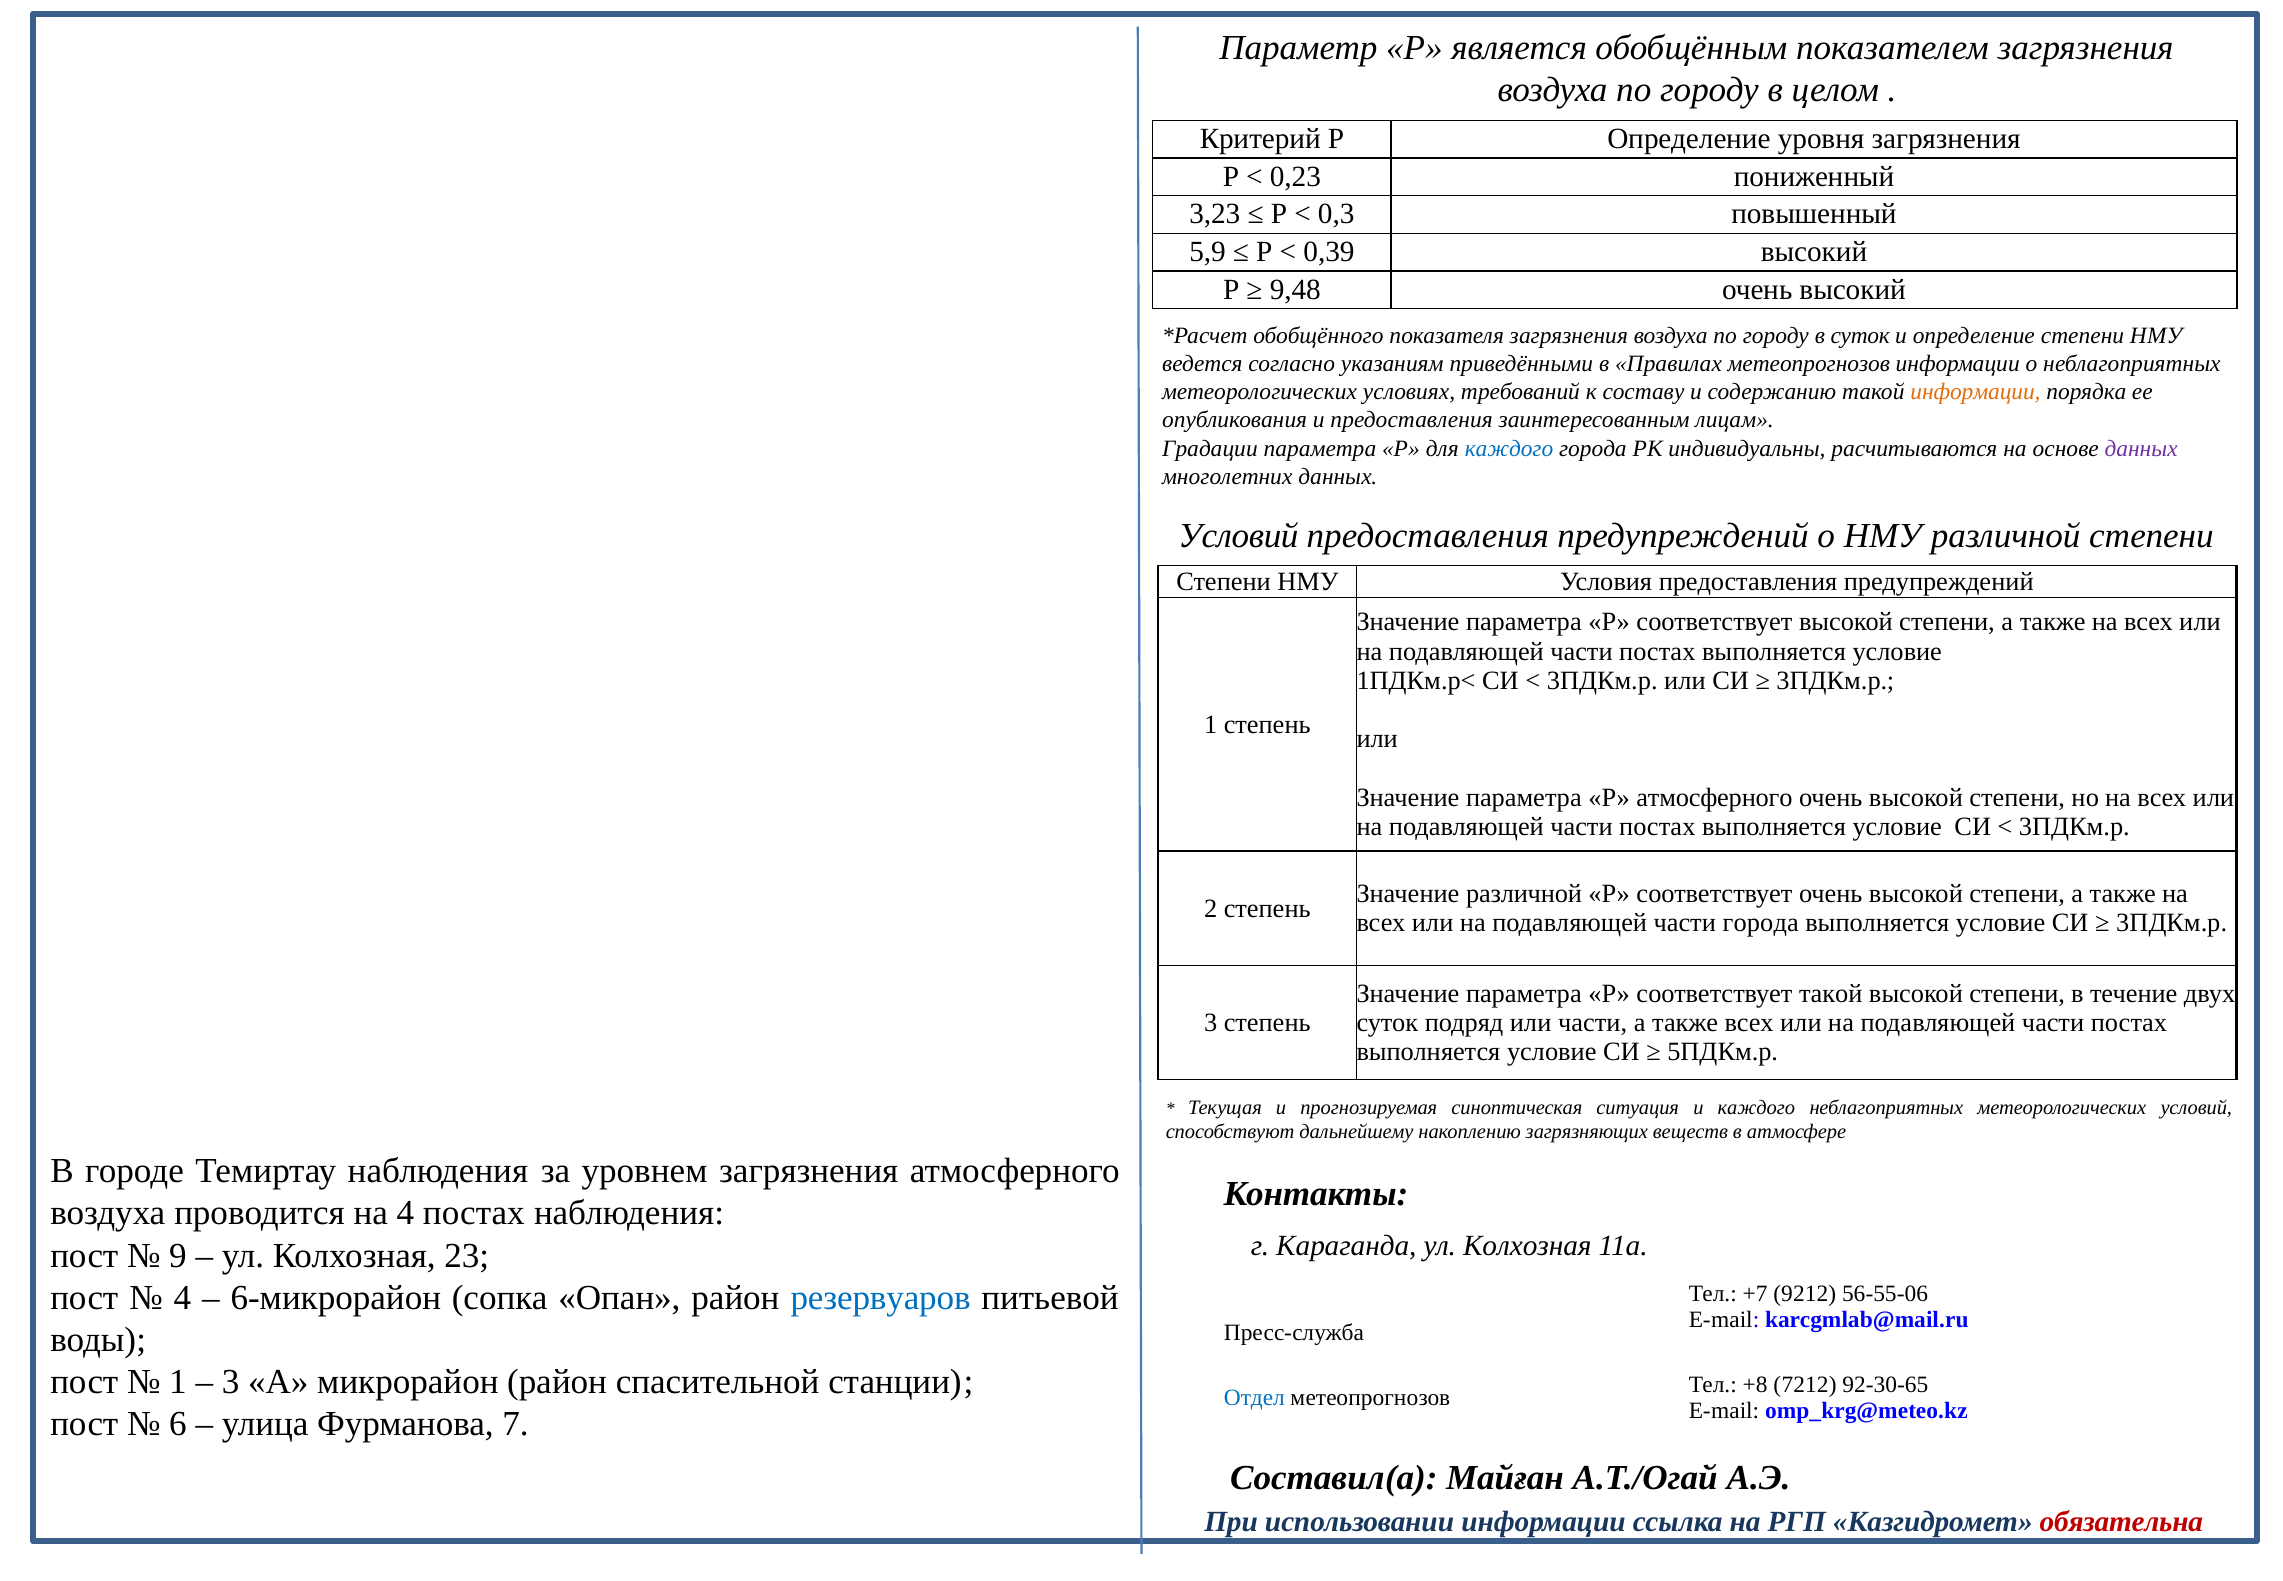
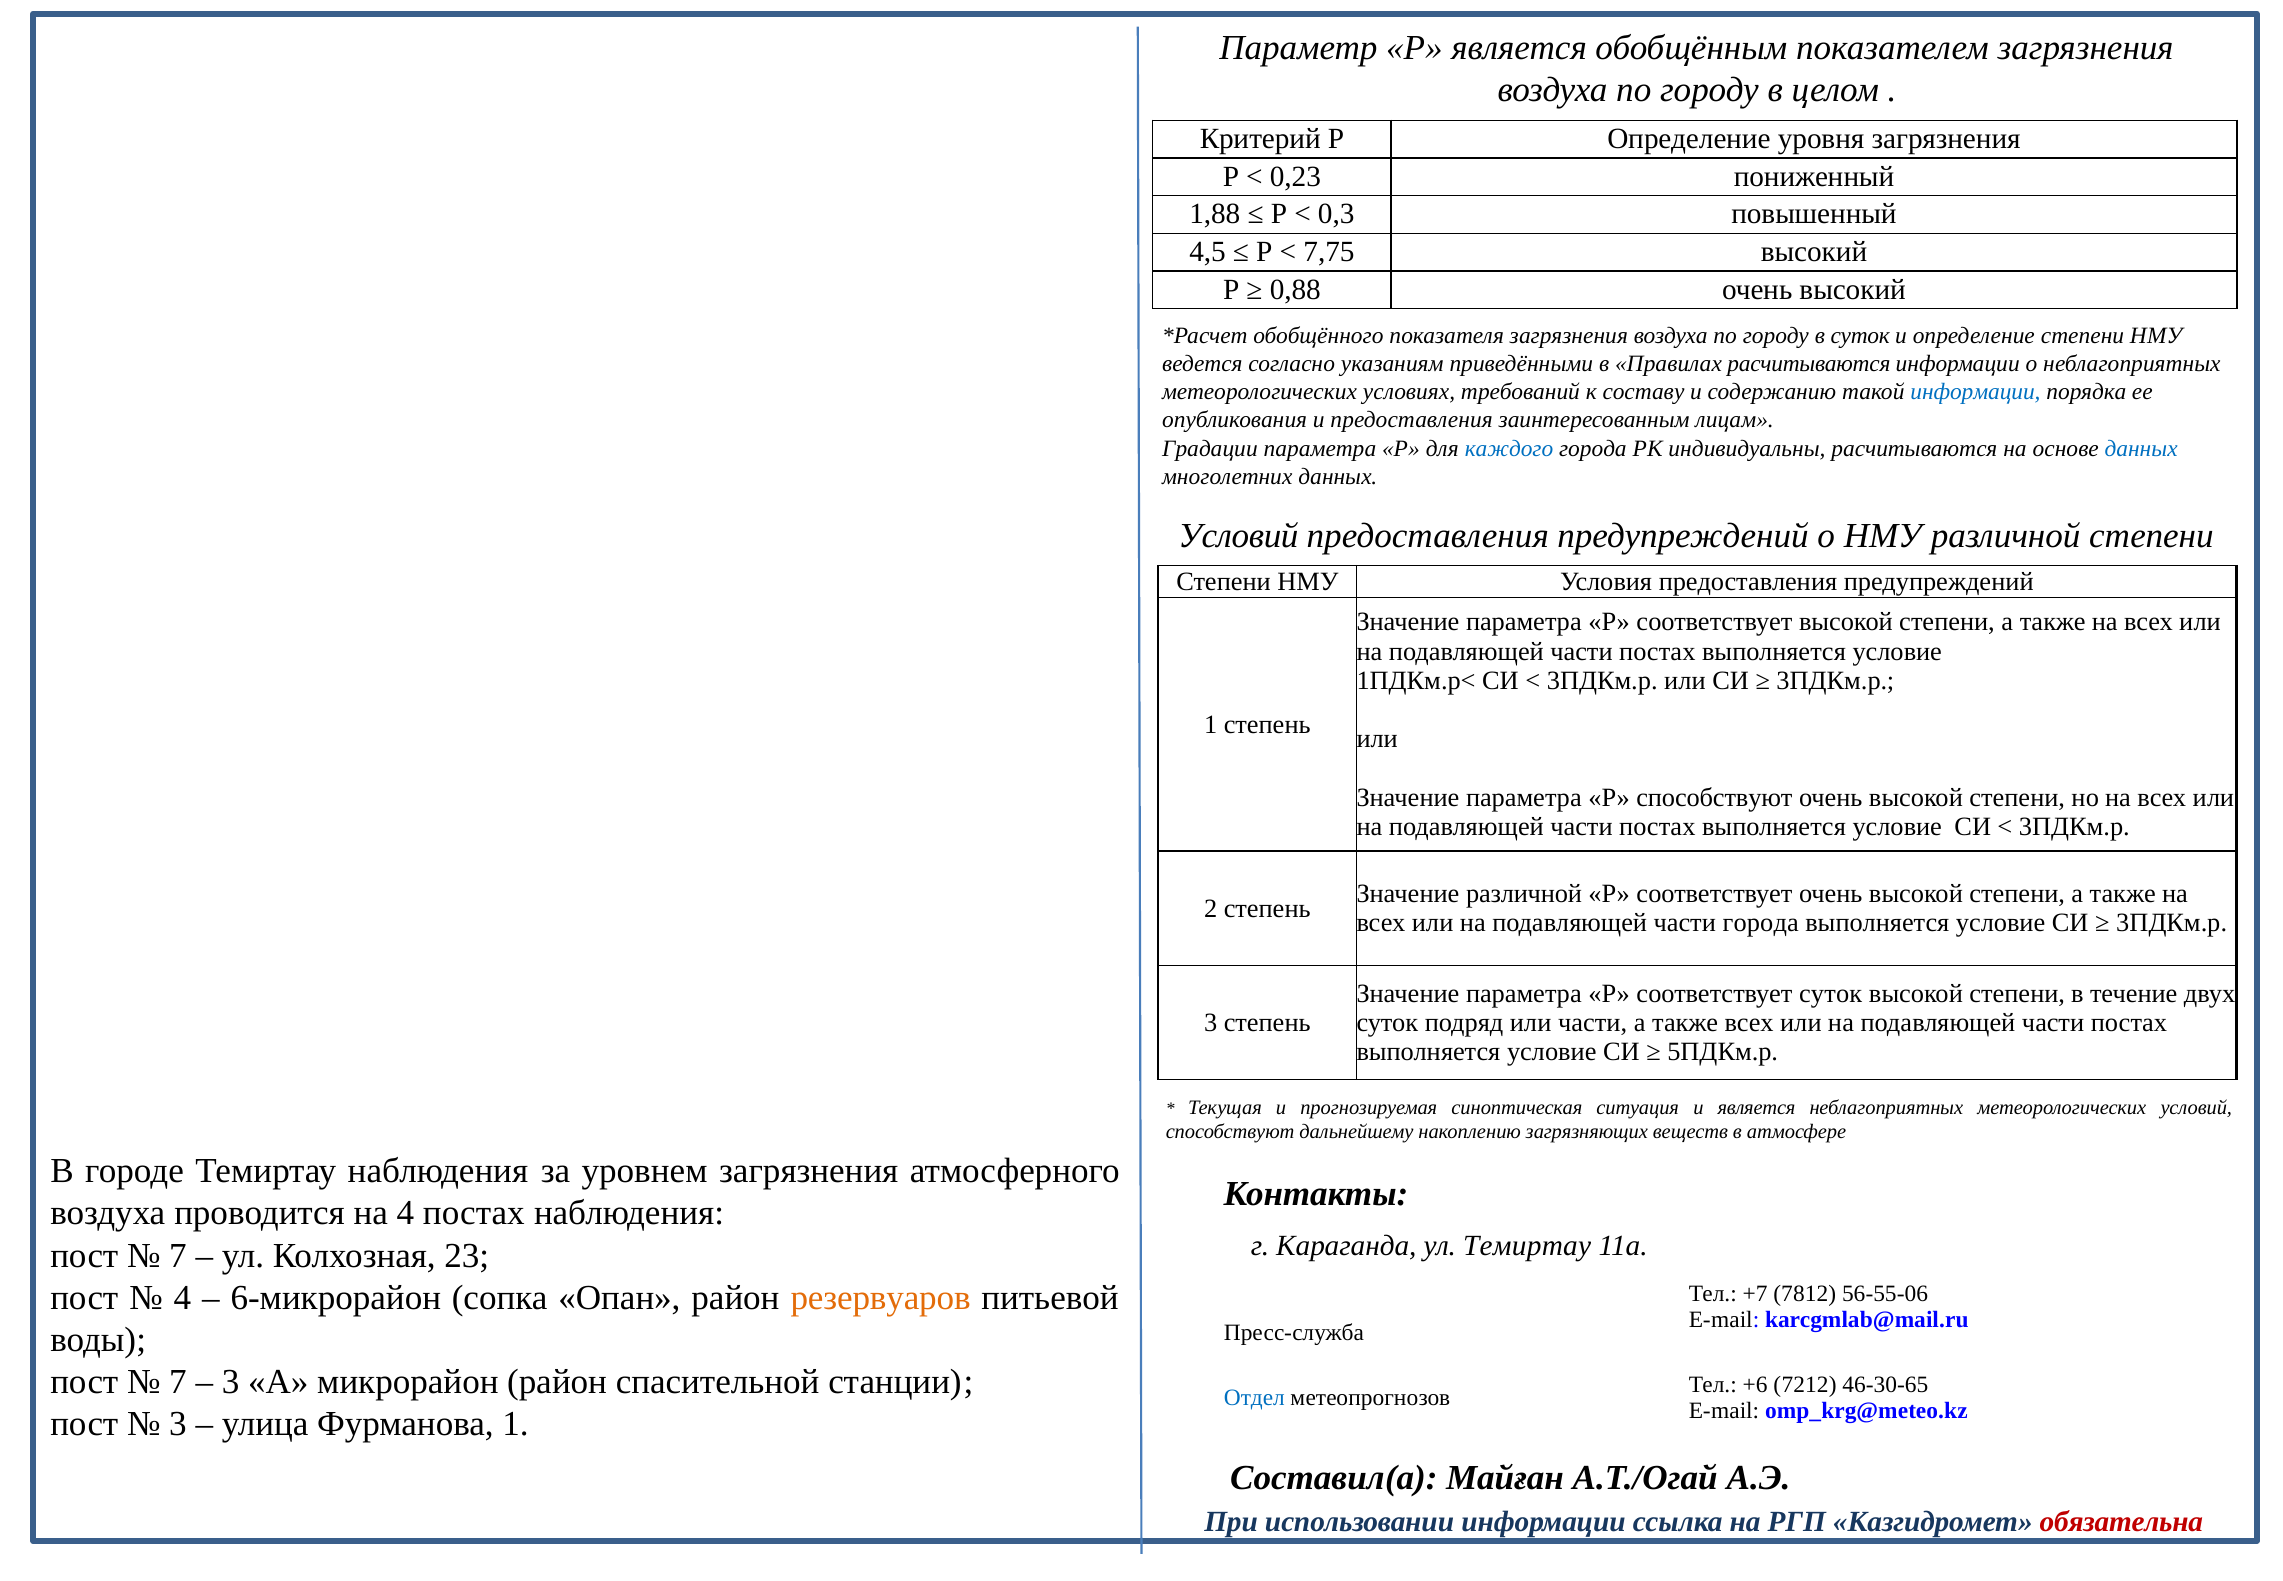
3,23: 3,23 -> 1,88 (1215, 214)
5,9: 5,9 -> 4,5 (1208, 252)
0,39: 0,39 -> 7,75 (1329, 252)
9,48: 9,48 -> 0,88 (1295, 290)
Правилах метеопрогнозов: метеопрогнозов -> расчитываются (1809, 364)
информации colour: orange -> blue (1975, 392)
данных colour: purple -> blue (2141, 448)
Р атмосферного: атмосферного -> способствуют (1714, 797)
соответствует такой: такой -> суток (1831, 993)
и каждого: каждого -> является (1756, 1107)
Караганда ул Колхозная: Колхозная -> Темиртау (1527, 1245)
9: 9 -> 7 (178, 1255)
резервуаров colour: blue -> orange (881, 1297)
9212: 9212 -> 7812 (1805, 1293)
1: 1 -> 7 (178, 1382)
+8: +8 -> +6 (1755, 1385)
92-30-65: 92-30-65 -> 46-30-65 (1885, 1385)
6: 6 -> 3 (178, 1424)
Фурманова 7: 7 -> 1 (516, 1424)
